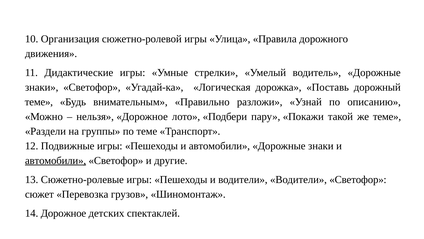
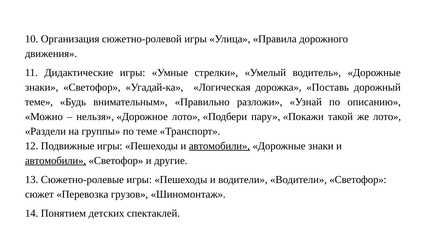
же теме: теме -> лото (387, 116)
автомобили underline: none -> present (219, 146)
14 Дорожное: Дорожное -> Понятием (63, 213)
